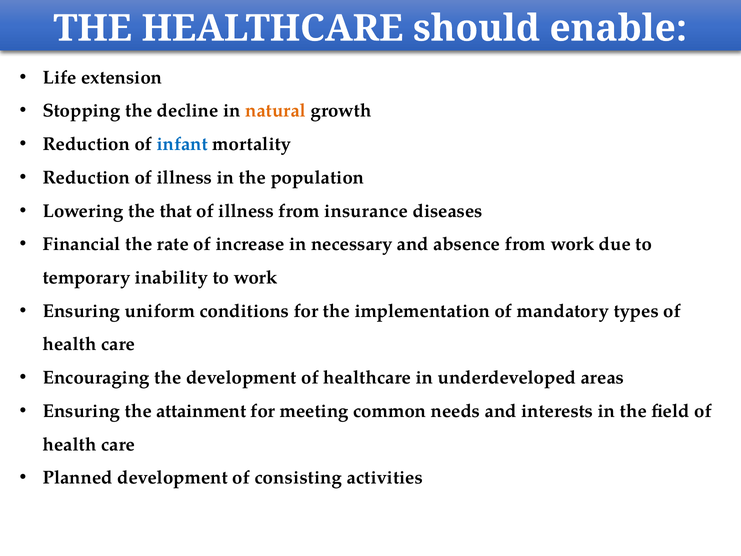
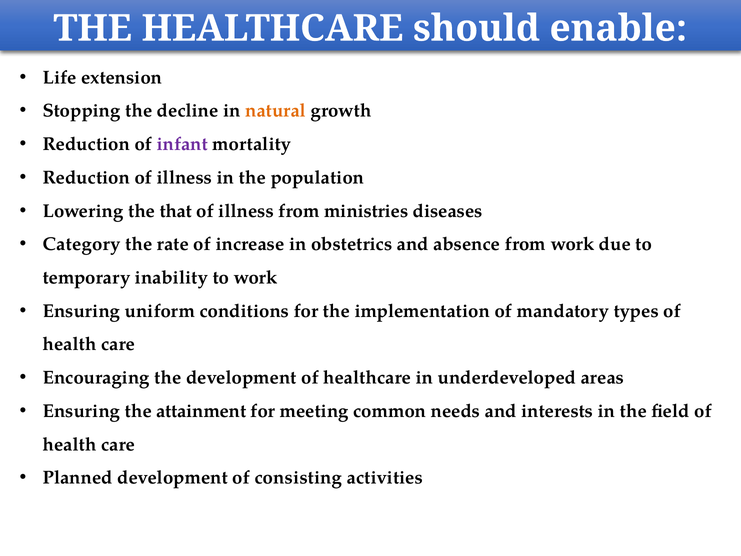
infant colour: blue -> purple (182, 144)
insurance: insurance -> ministries (366, 211)
Financial: Financial -> Category (82, 244)
necessary: necessary -> obstetrics (352, 244)
